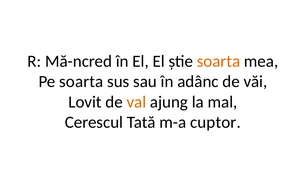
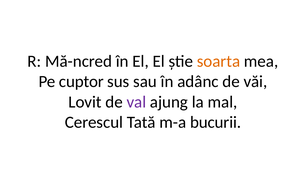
Pe soarta: soarta -> cuptor (81, 82)
val colour: orange -> purple (136, 102)
cuptor: cuptor -> bucurii (216, 122)
